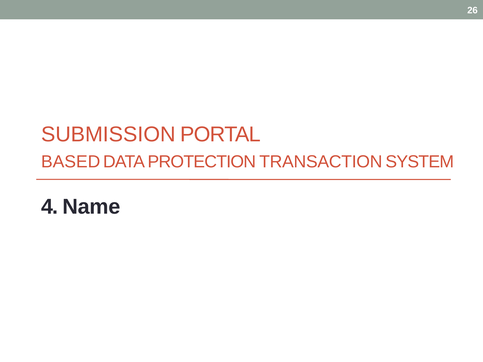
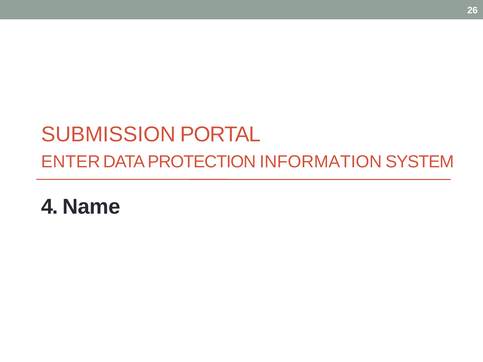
BASED: BASED -> ENTER (71, 162)
TRANSACTION: TRANSACTION -> INFORMATION (321, 162)
